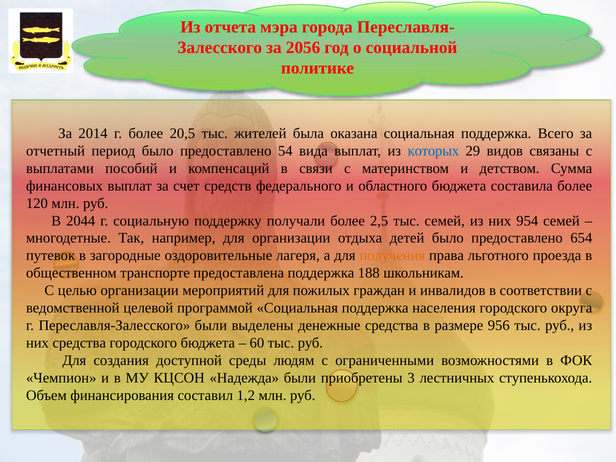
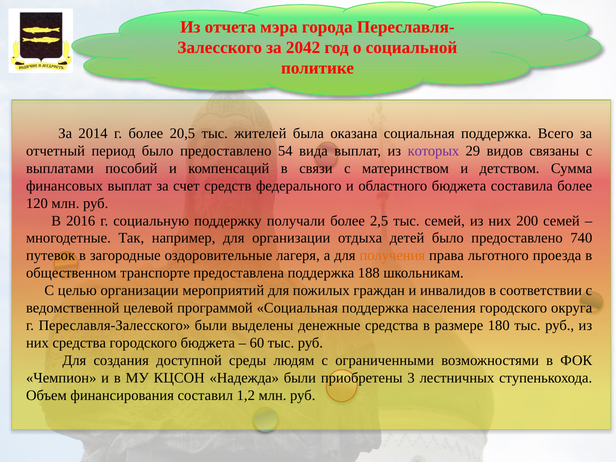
2056: 2056 -> 2042 (303, 47)
которых colour: blue -> purple (433, 151)
2044: 2044 -> 2016 (81, 221)
954: 954 -> 200 (527, 221)
654: 654 -> 740 (581, 238)
956: 956 -> 180 (499, 325)
